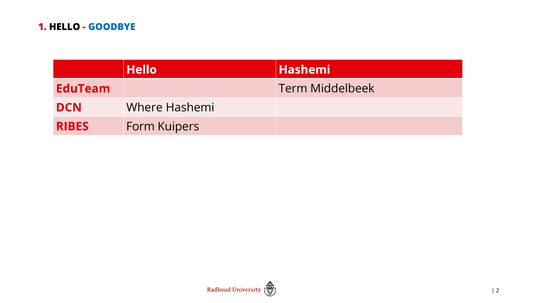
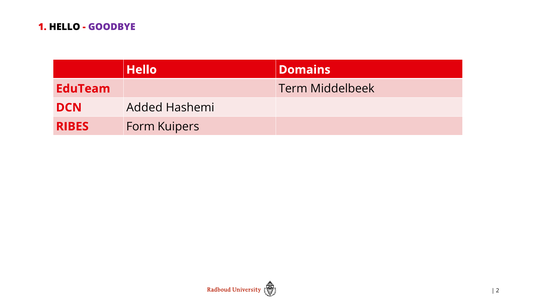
GOODBYE colour: blue -> purple (112, 27)
Hello Hashemi: Hashemi -> Domains (305, 70)
Where: Where -> Added (144, 108)
